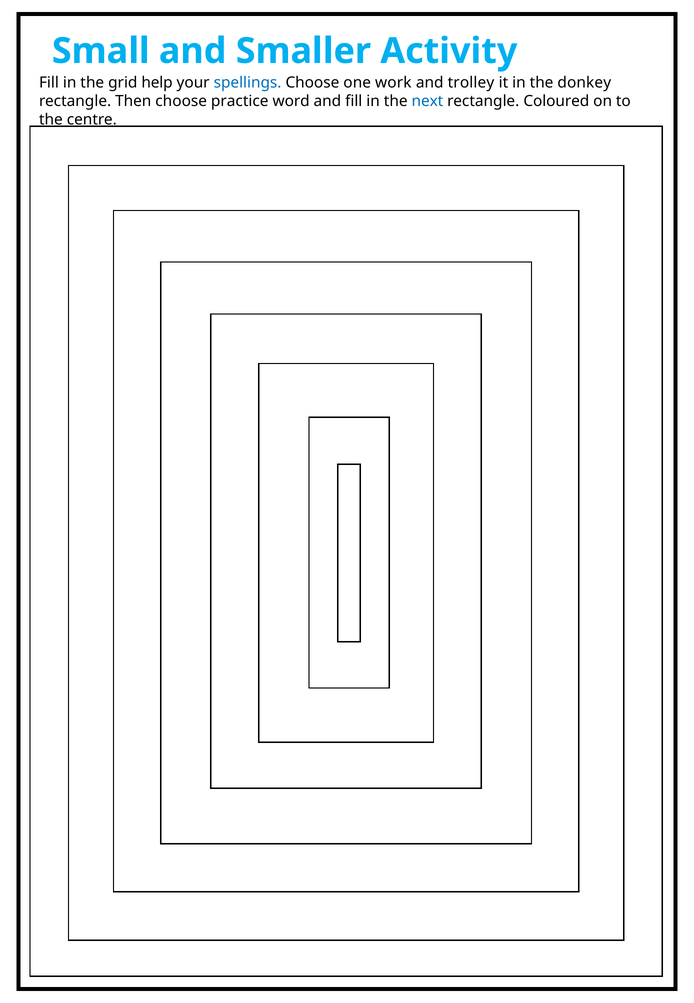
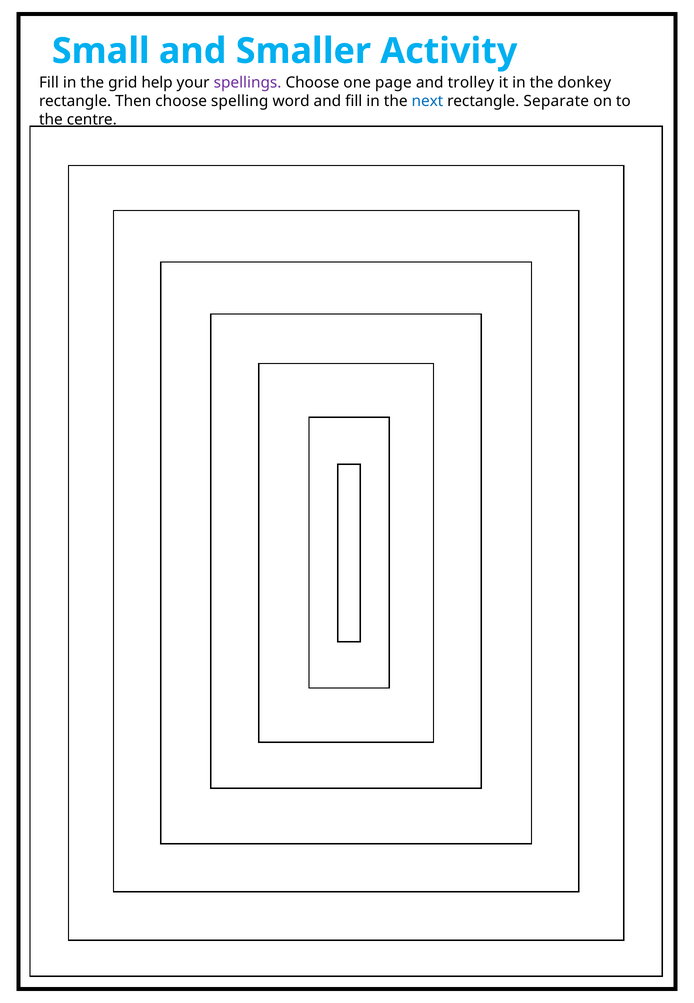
spellings colour: blue -> purple (248, 82)
work: work -> page (393, 82)
practice: practice -> spelling (240, 101)
Coloured: Coloured -> Separate (556, 101)
